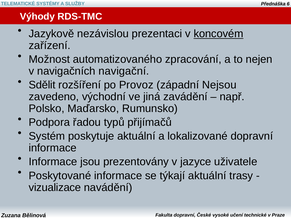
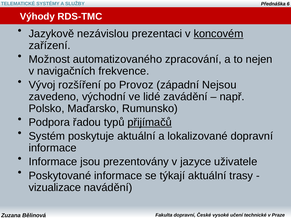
navigační: navigační -> frekvence (124, 71)
Sdělit: Sdělit -> Vývoj (42, 85)
jiná: jiná -> lidé (152, 97)
přijímačů underline: none -> present (150, 123)
